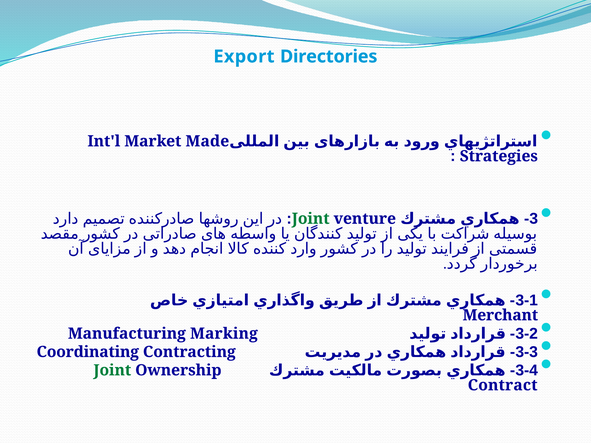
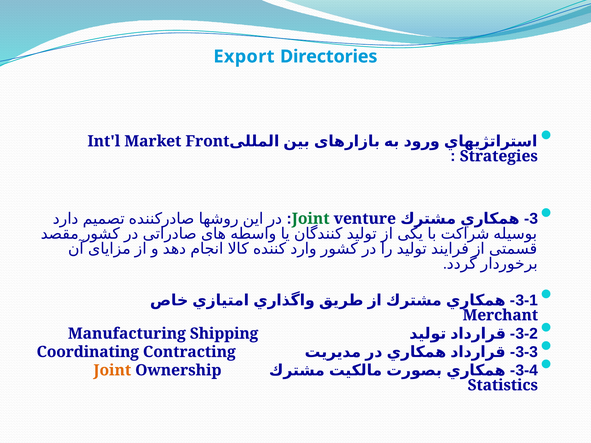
Made: Made -> Front (207, 141)
Marking: Marking -> Shipping (224, 334)
Joint colour: green -> orange (112, 370)
Contract: Contract -> Statistics (503, 385)
